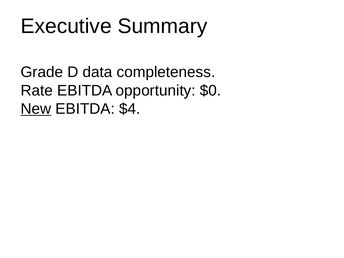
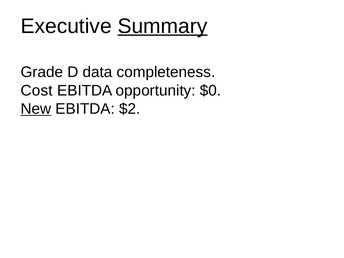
Summary underline: none -> present (162, 26)
Rate: Rate -> Cost (37, 90)
$4: $4 -> $2 (130, 109)
